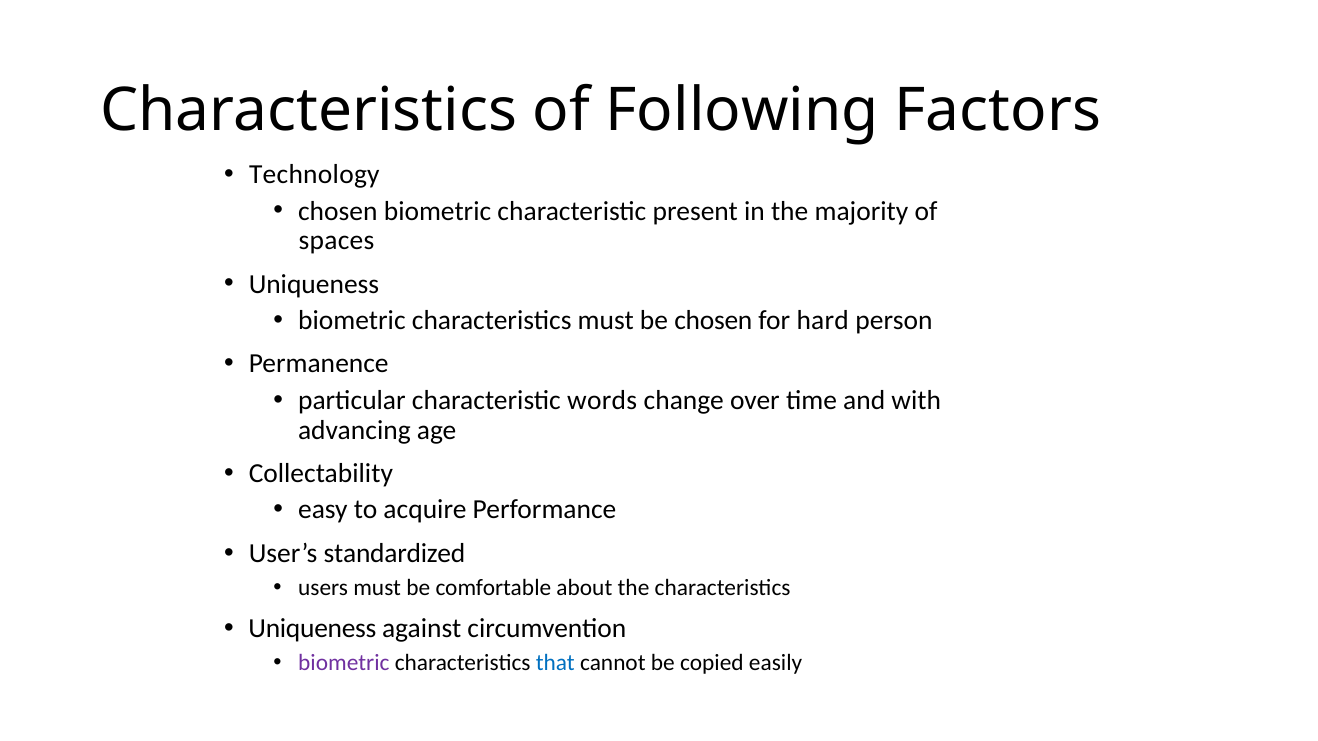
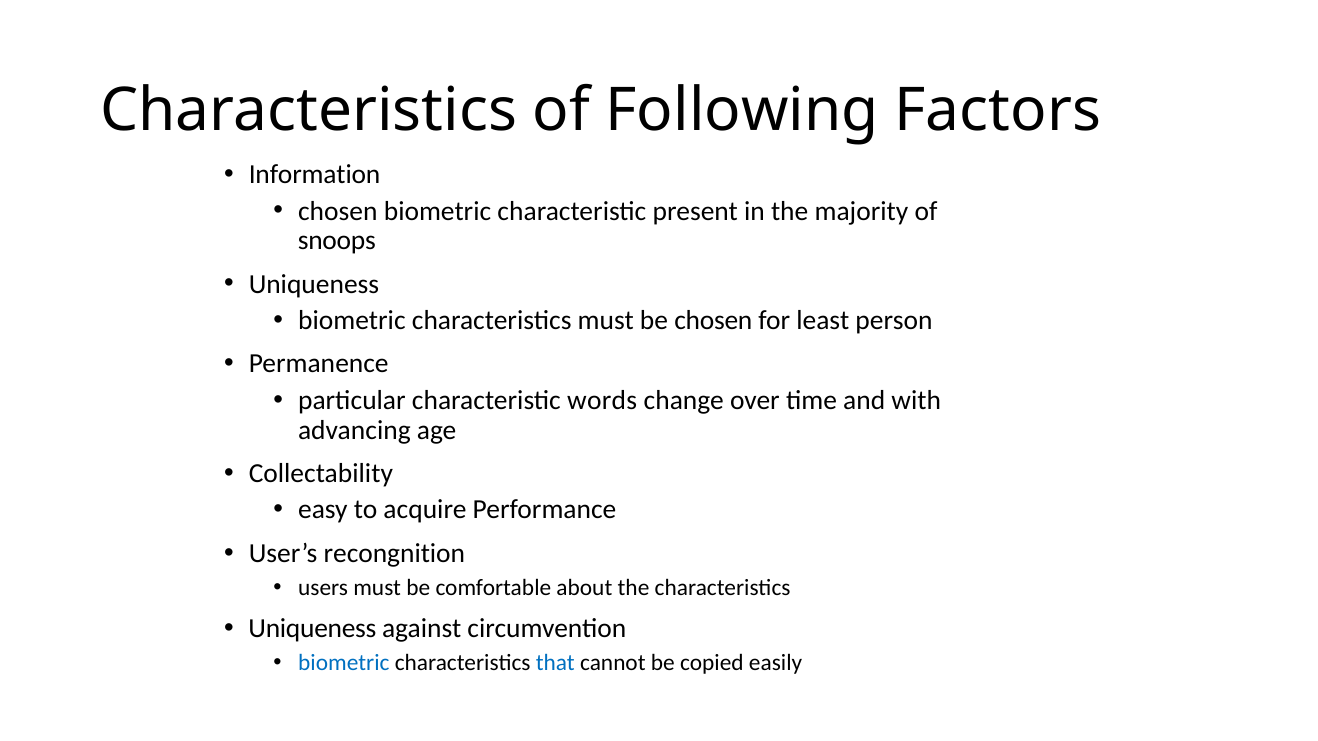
Technology: Technology -> Information (315, 175)
spaces: spaces -> snoops (337, 241)
hard: hard -> least (823, 321)
standardized: standardized -> recongnition (394, 553)
biometric colour: purple -> blue (344, 663)
